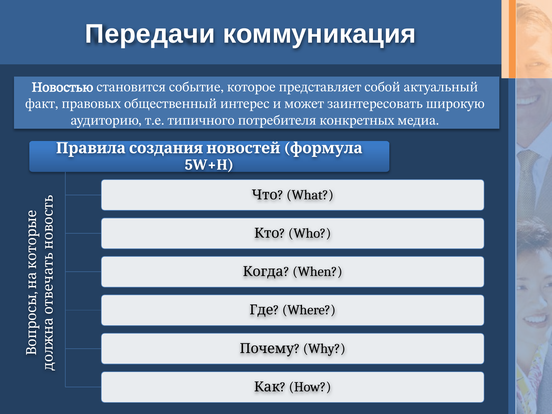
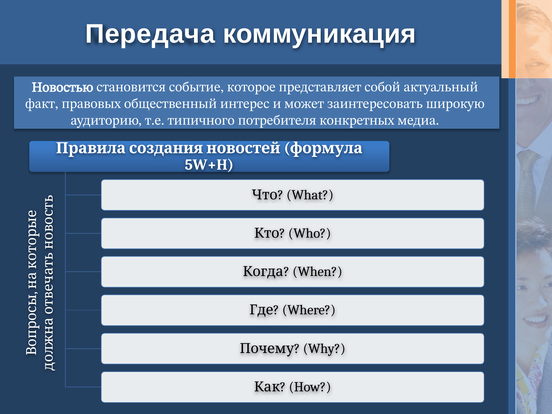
Передачи: Передачи -> Передача (150, 34)
